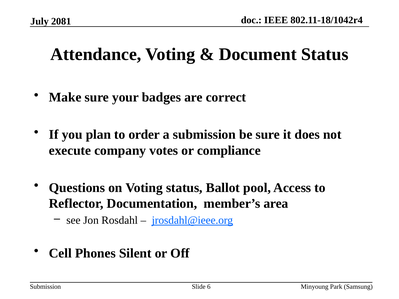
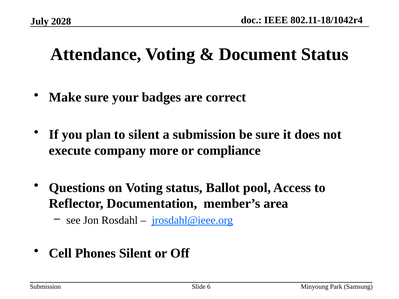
2081: 2081 -> 2028 (61, 21)
to order: order -> silent (144, 135)
votes: votes -> more (164, 151)
